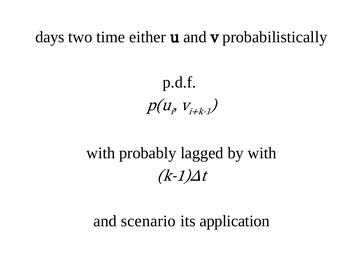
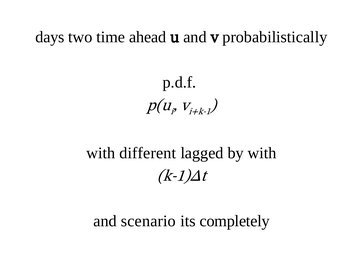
either: either -> ahead (148, 37)
probably: probably -> different (148, 153)
application: application -> completely (235, 220)
